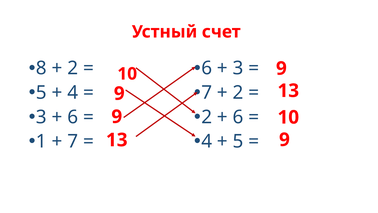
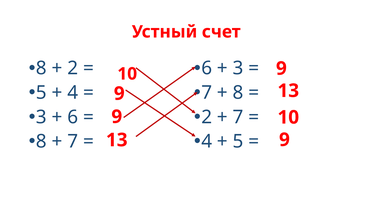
2: 2 -> 8 (238, 92)
6: 6 -> 7 (238, 117)
1: 1 -> 8 (41, 141)
